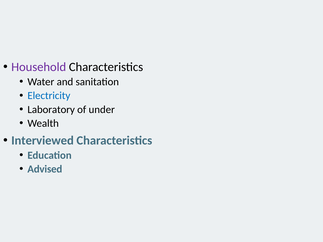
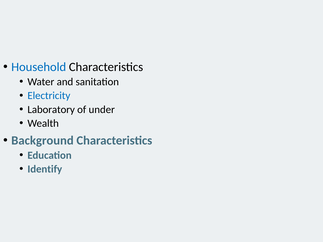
Household colour: purple -> blue (39, 67)
Interviewed: Interviewed -> Background (42, 141)
Advised: Advised -> Identify (45, 169)
